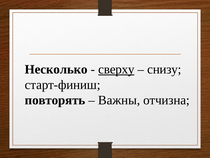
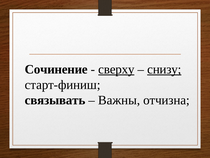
Несколько: Несколько -> Сочинение (56, 69)
снизу underline: none -> present (164, 69)
повторять: повторять -> связывать (55, 100)
